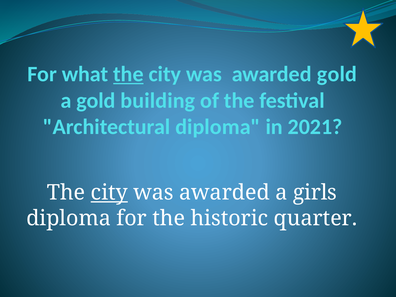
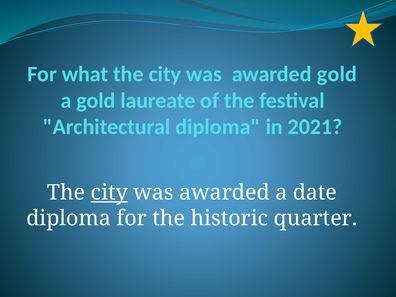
the underline: present -> none (128, 74)
building: building -> laureate (158, 101)
girls: girls -> date (315, 193)
